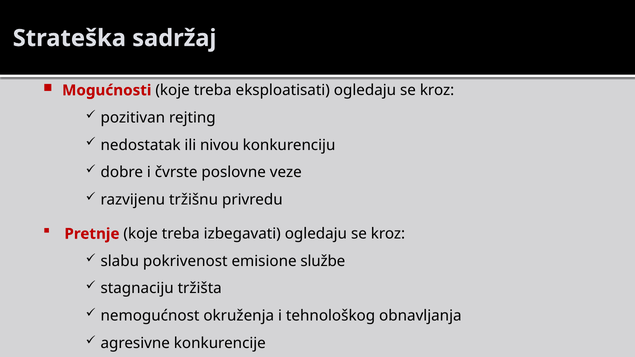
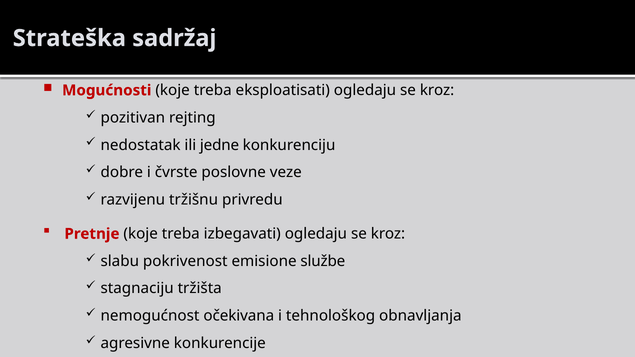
nivou: nivou -> jedne (220, 145)
okruženja: okruženja -> očekivana (239, 316)
